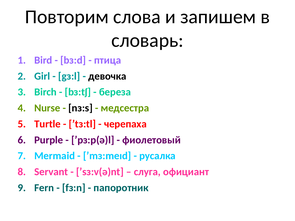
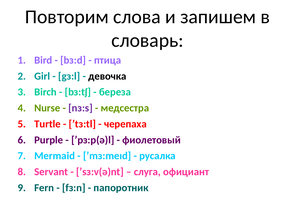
nɜ:s colour: black -> purple (81, 108)
